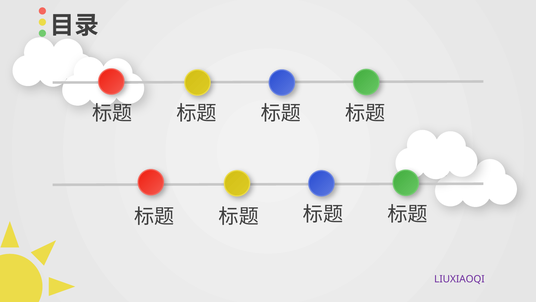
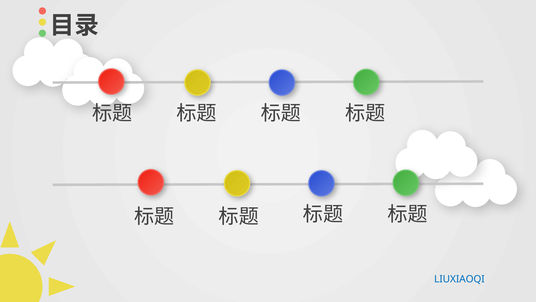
LIUXIAOQI colour: purple -> blue (459, 279)
